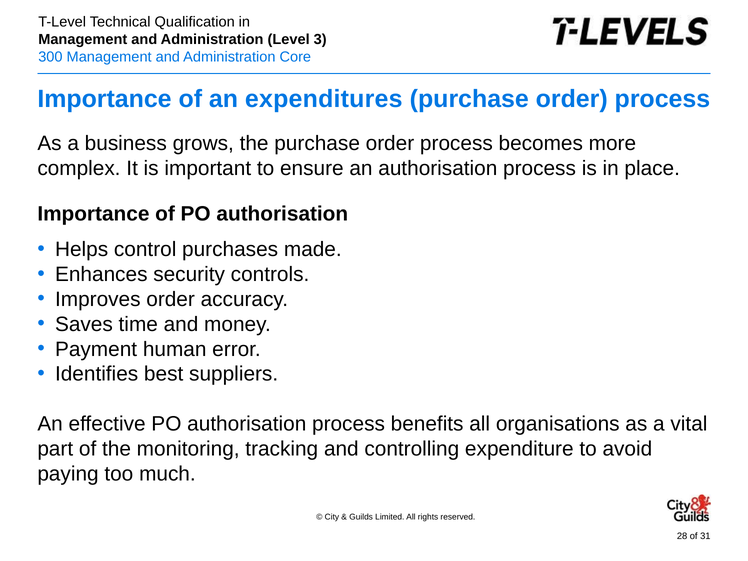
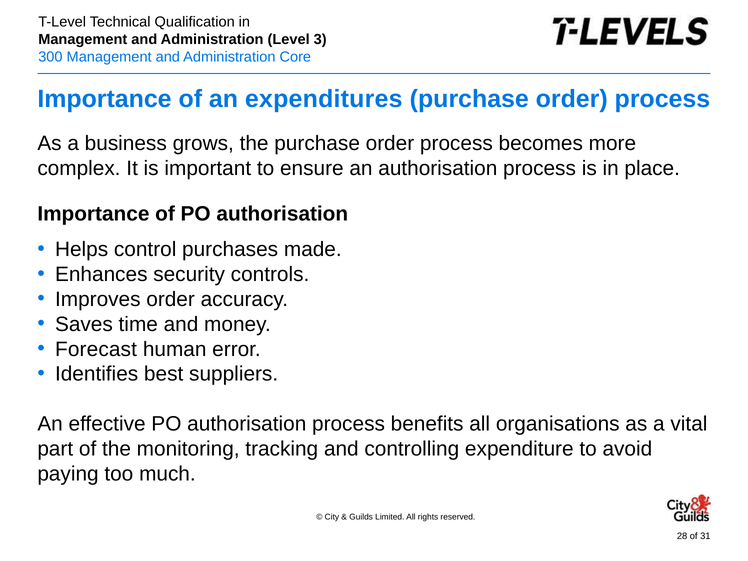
Payment: Payment -> Forecast (96, 349)
